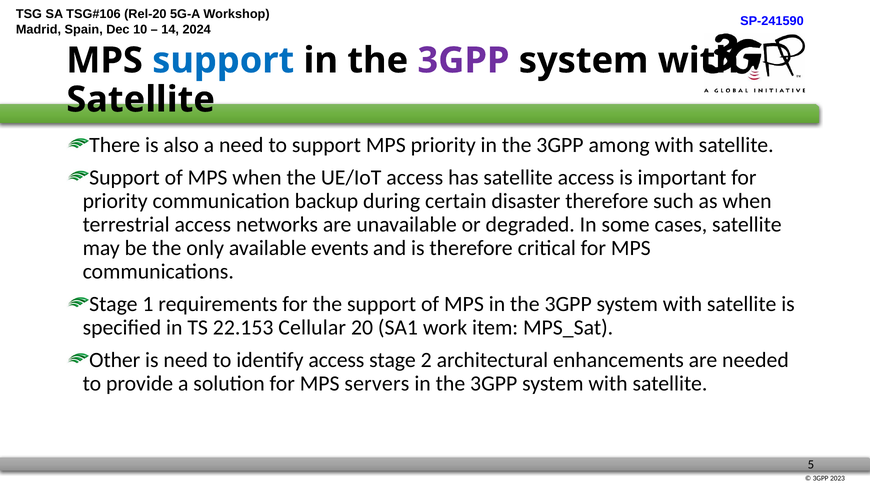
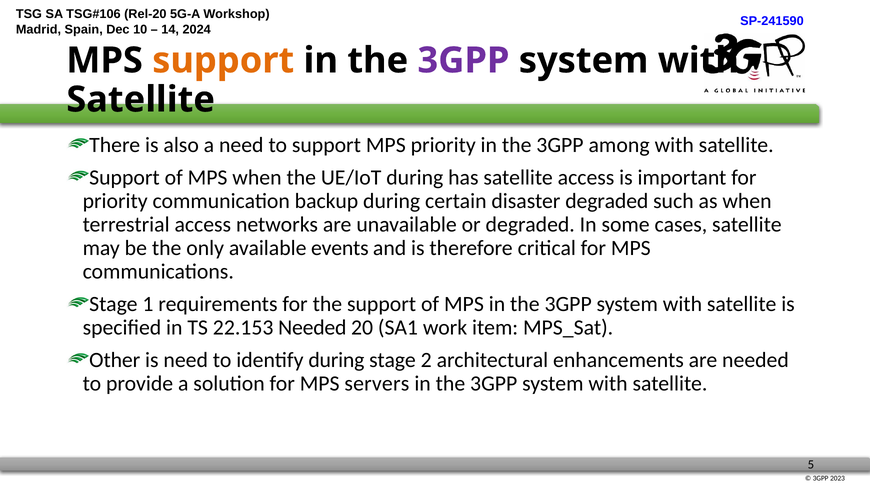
support colour: blue -> orange (223, 61)
UE/IoT access: access -> during (415, 178)
disaster therefore: therefore -> degraded (607, 201)
22.153 Cellular: Cellular -> Needed (312, 328)
identify access: access -> during (336, 360)
